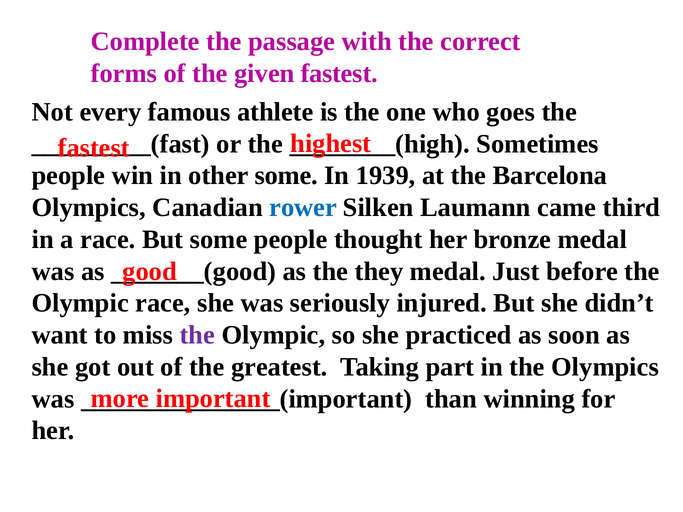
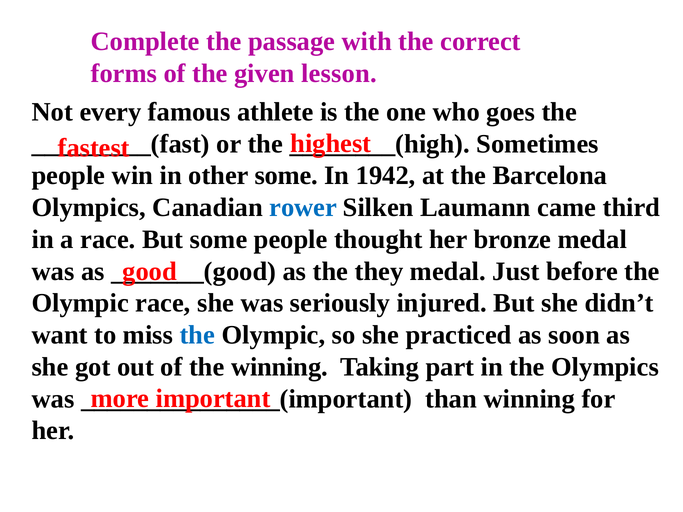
given fastest: fastest -> lesson (339, 73)
1939: 1939 -> 1942 (386, 176)
the colour: purple -> blue (197, 335)
the greatest: greatest -> winning (279, 367)
